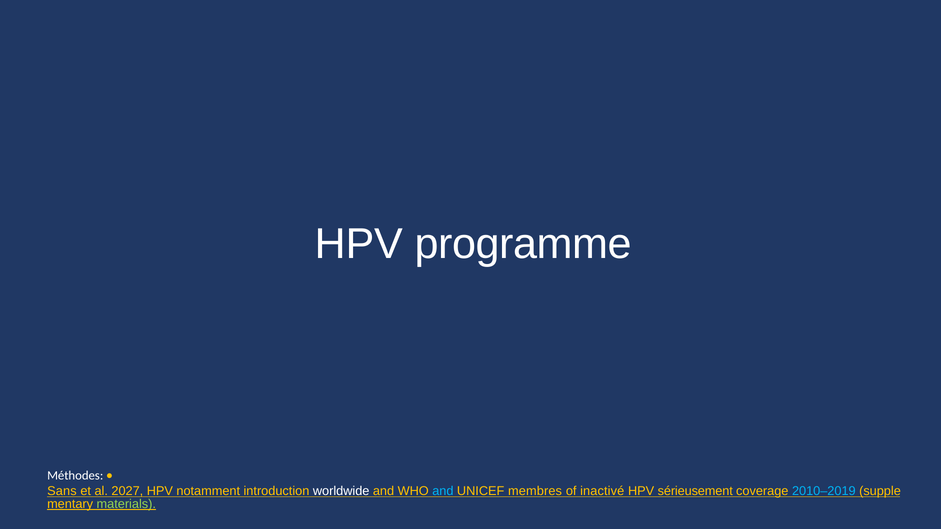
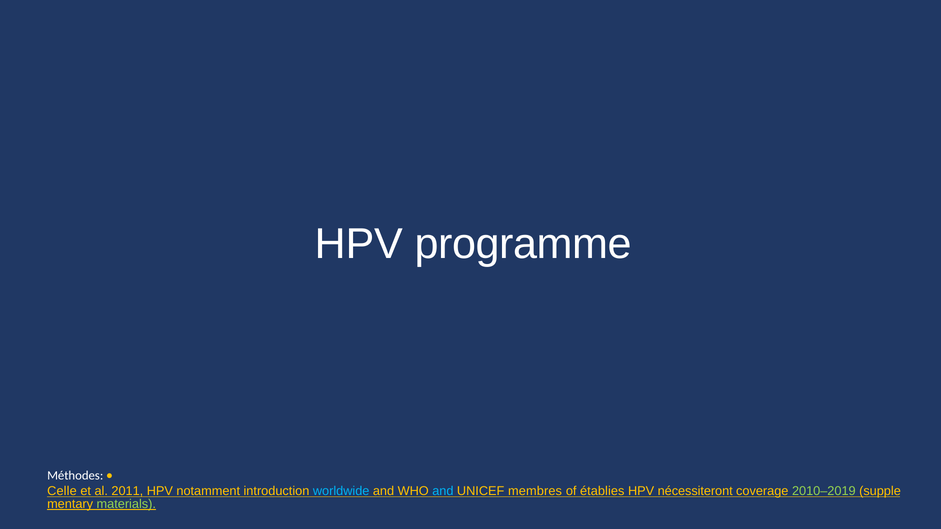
Sans: Sans -> Celle (62, 491)
2027: 2027 -> 2011 (127, 491)
worldwide colour: white -> light blue (341, 491)
inactivé: inactivé -> établies (602, 491)
sérieusement: sérieusement -> nécessiteront (695, 491)
2010–2019 colour: light blue -> light green (824, 491)
